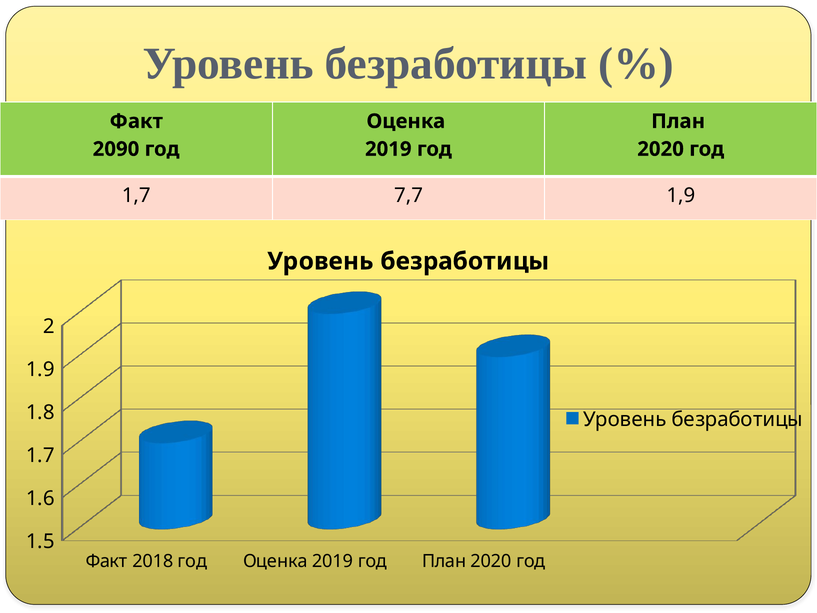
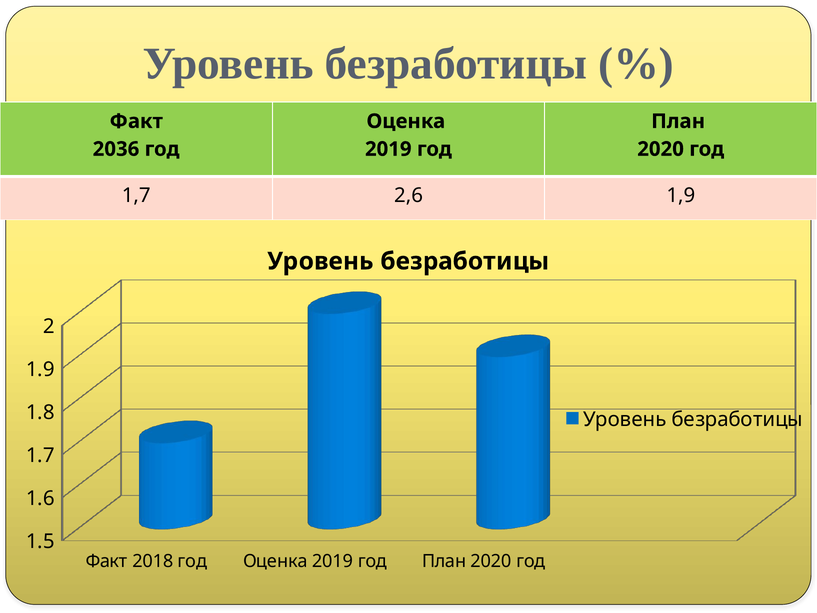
2090: 2090 -> 2036 (116, 149)
7,7: 7,7 -> 2,6 (409, 196)
